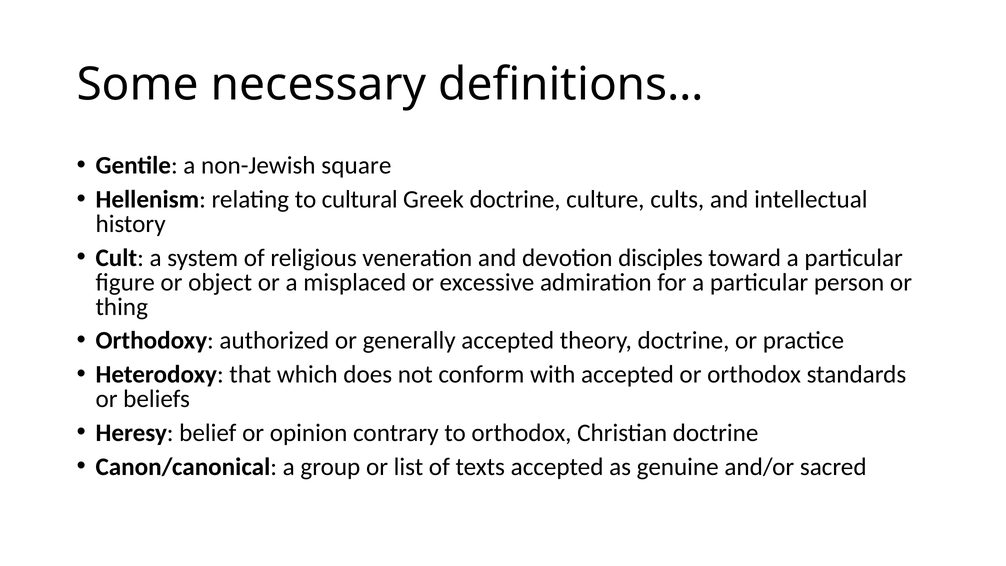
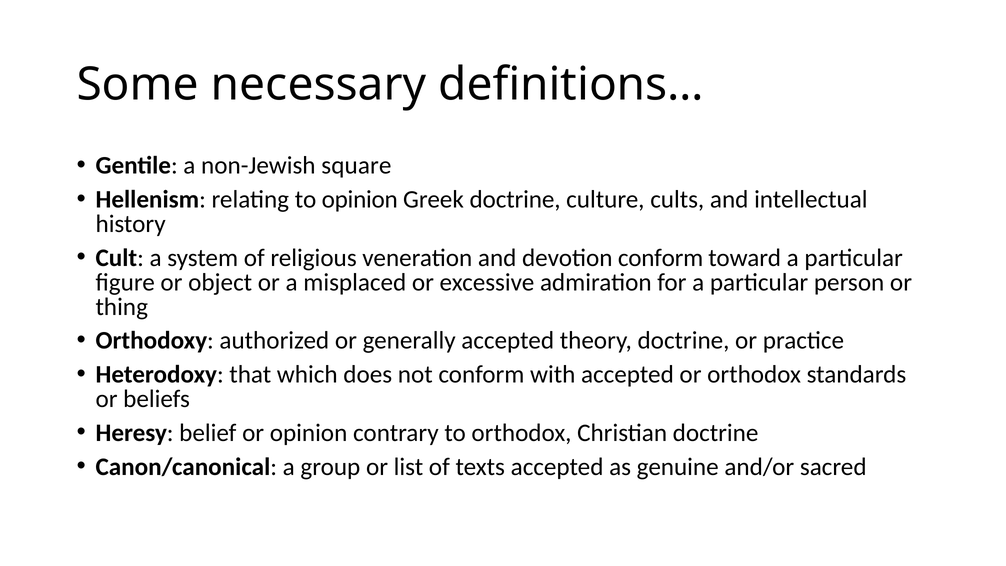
to cultural: cultural -> opinion (360, 200)
devotion disciples: disciples -> conform (661, 258)
